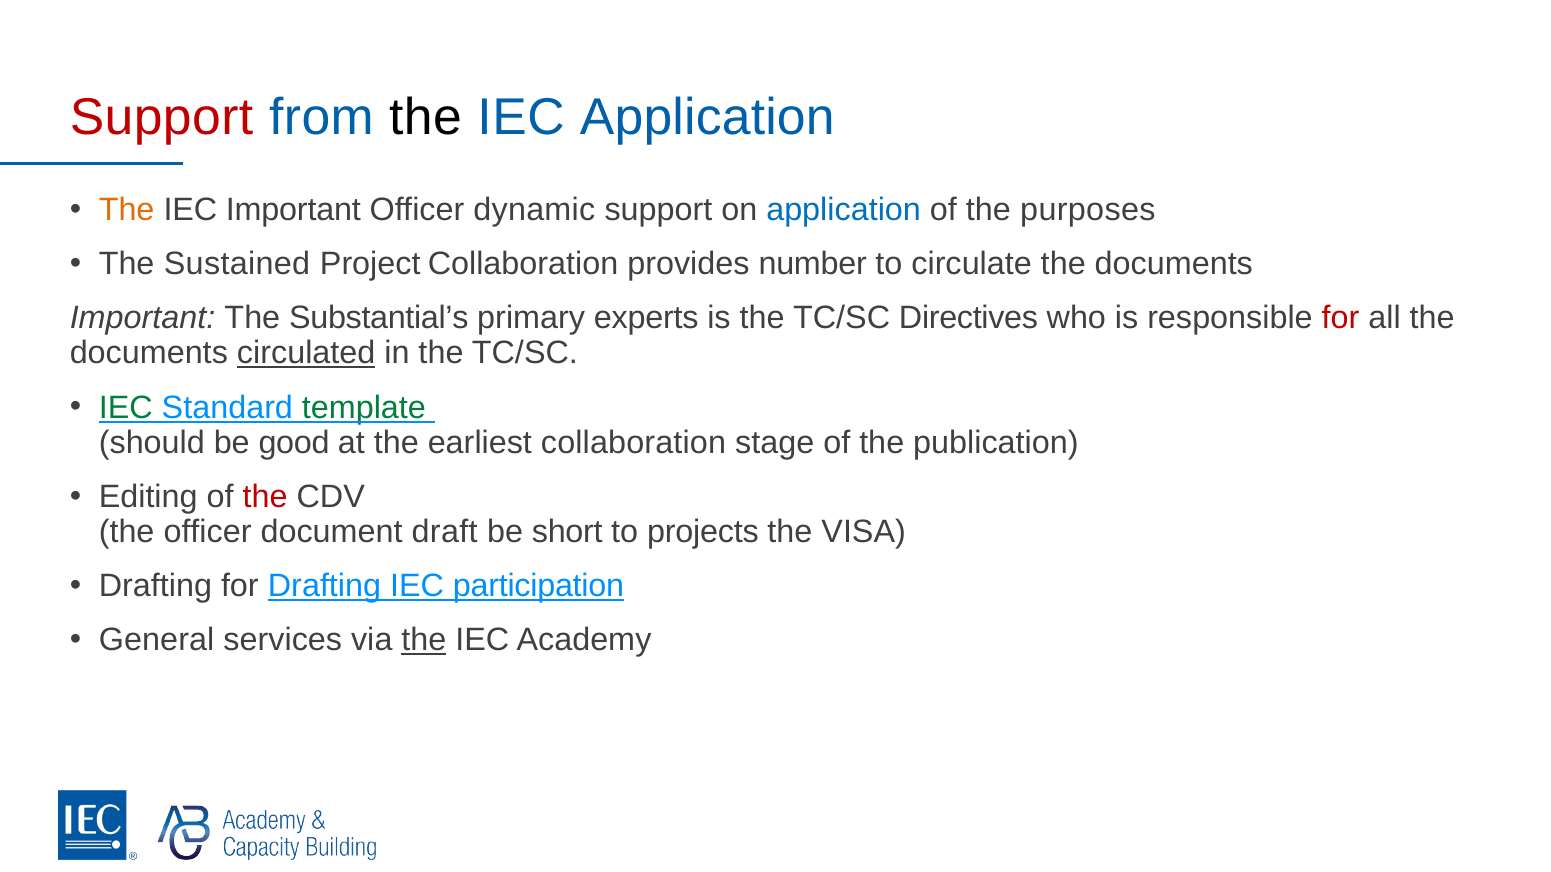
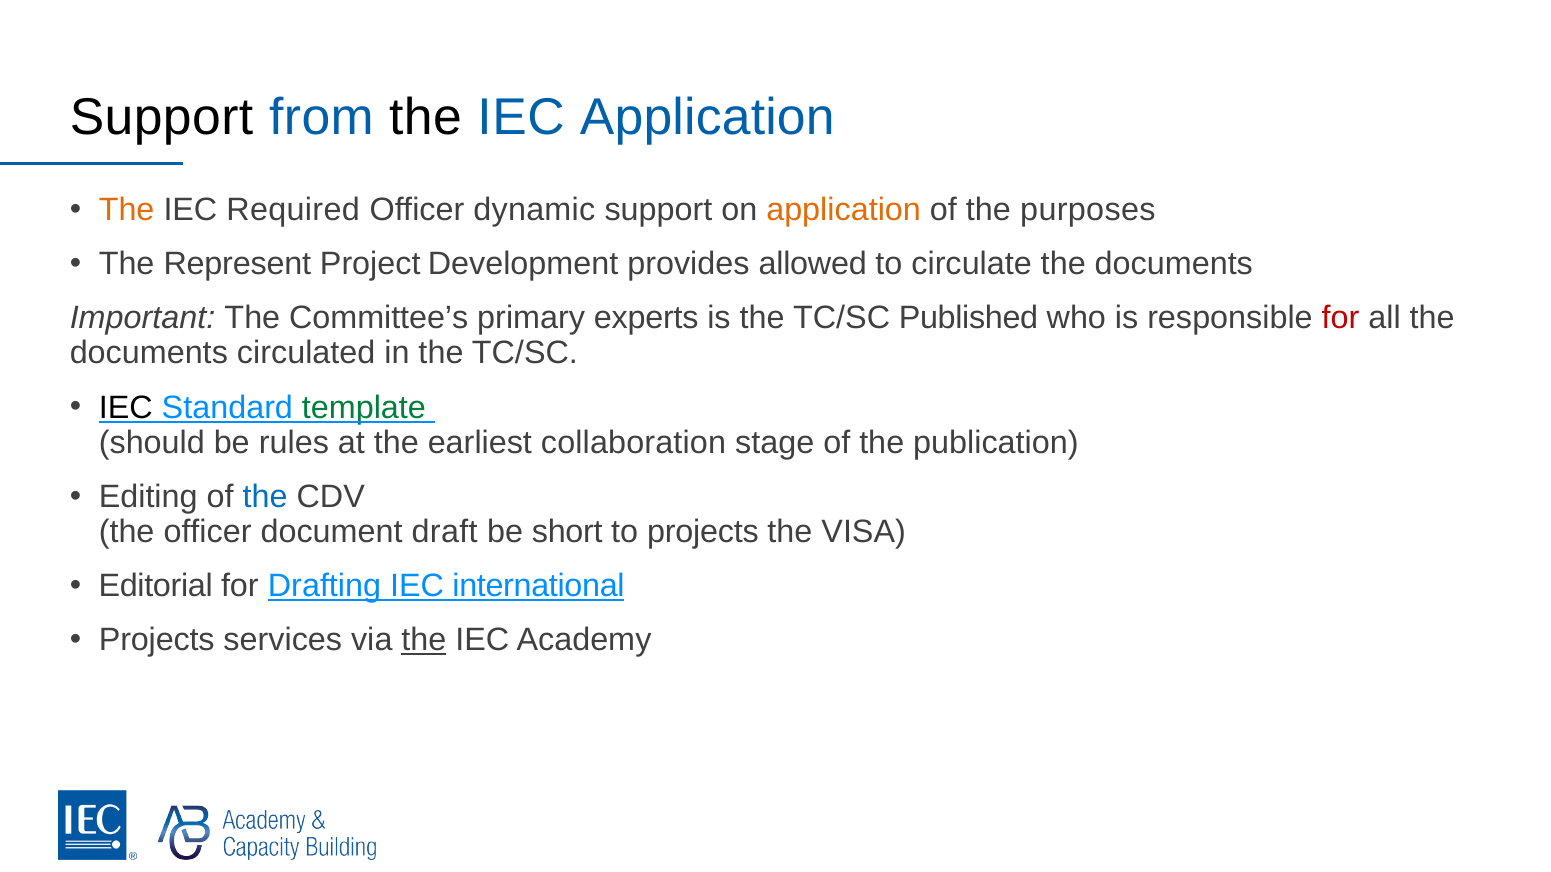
Support colour: red -> black (161, 117)
IEC Important: Important -> Required (293, 210)
application colour: blue -> orange (844, 210)
Sustained: Sustained -> Represent (237, 264)
Project Collaboration: Collaboration -> Development (523, 264)
number: number -> allowed (813, 264)
Substantial’s: Substantial’s -> Committee’s (379, 318)
Directives: Directives -> Published (968, 318)
circulated underline: present -> none (306, 353)
IEC colour: green -> black (126, 408)
good: good -> rules (294, 443)
the colour: red -> blue (265, 497)
Drafting: Drafting -> Editorial (156, 586)
participation: participation -> international (539, 586)
General: General -> Projects (157, 641)
